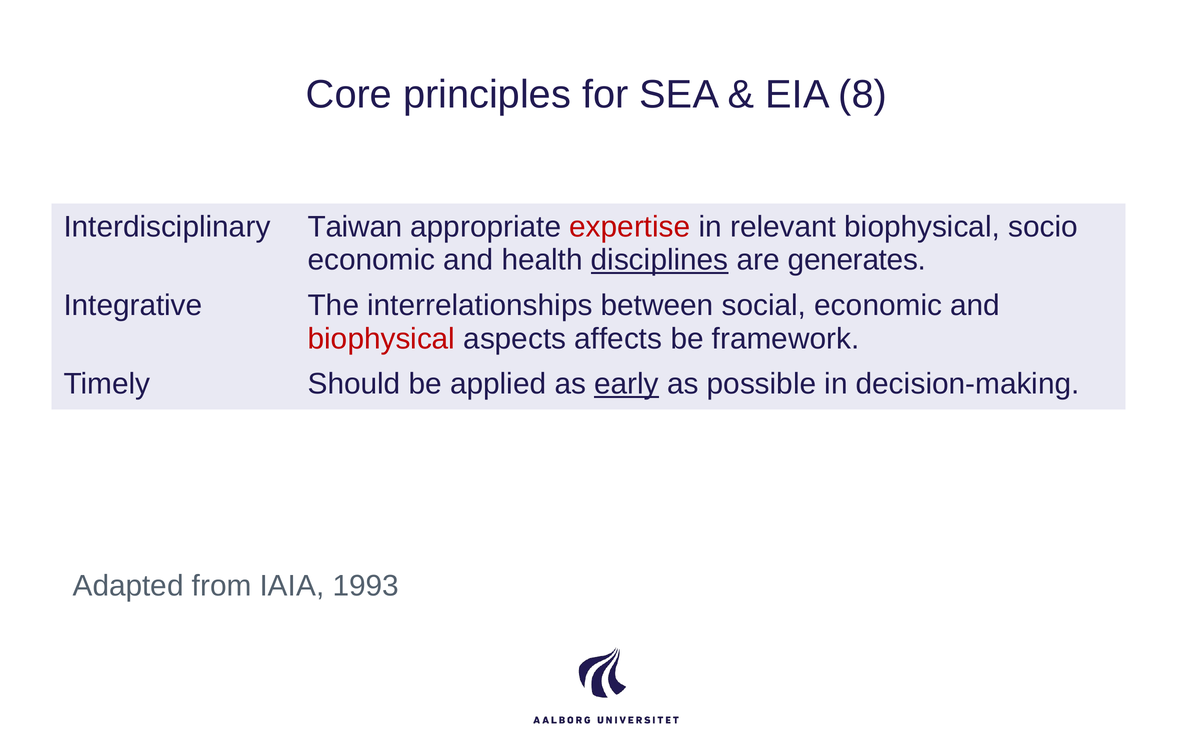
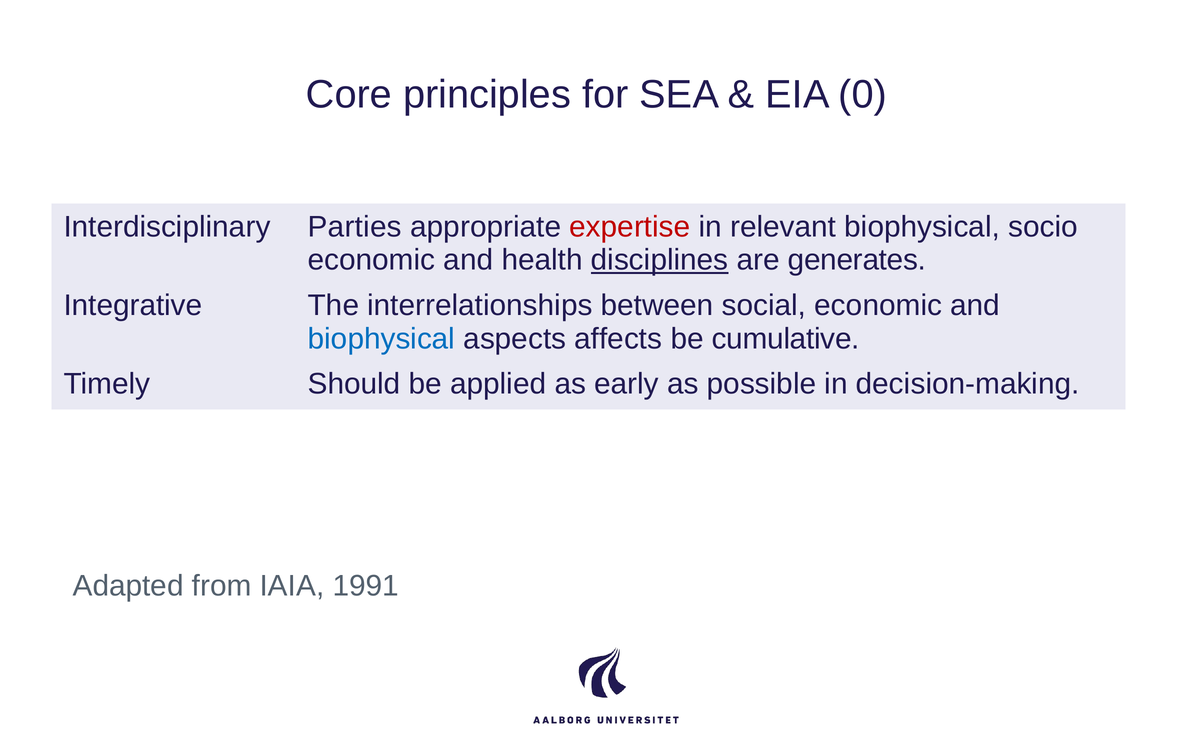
8: 8 -> 0 (863, 95)
Taiwan: Taiwan -> Parties (355, 227)
biophysical colour: red -> blue (381, 339)
framework: framework -> cumulative (786, 339)
early underline: present -> none (626, 384)
1993: 1993 -> 1991 (366, 587)
